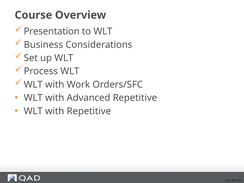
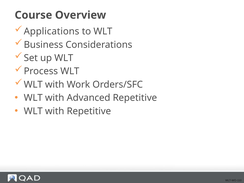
Presentation: Presentation -> Applications (52, 31)
